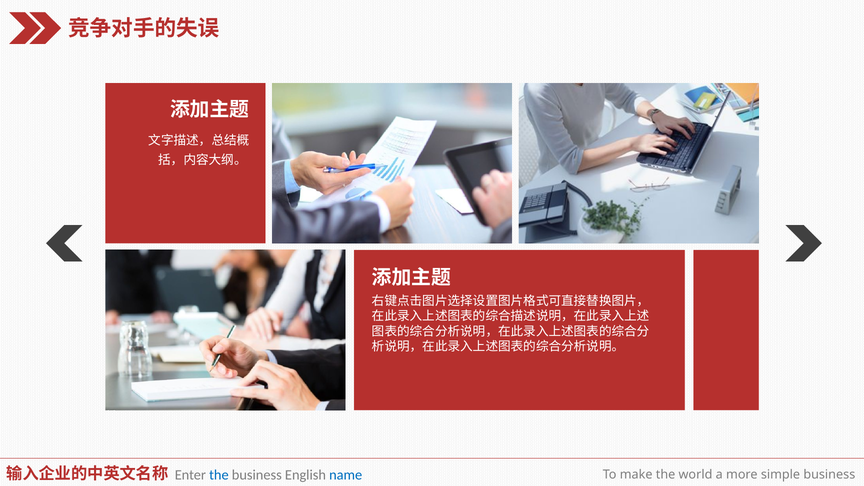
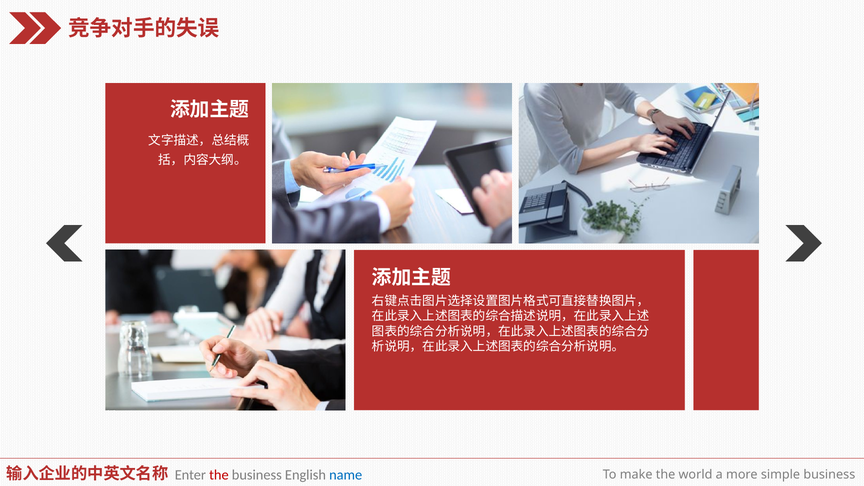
the colour: blue -> red (219, 475)
